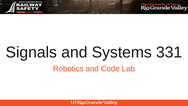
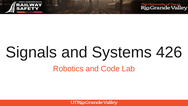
331: 331 -> 426 (169, 52)
